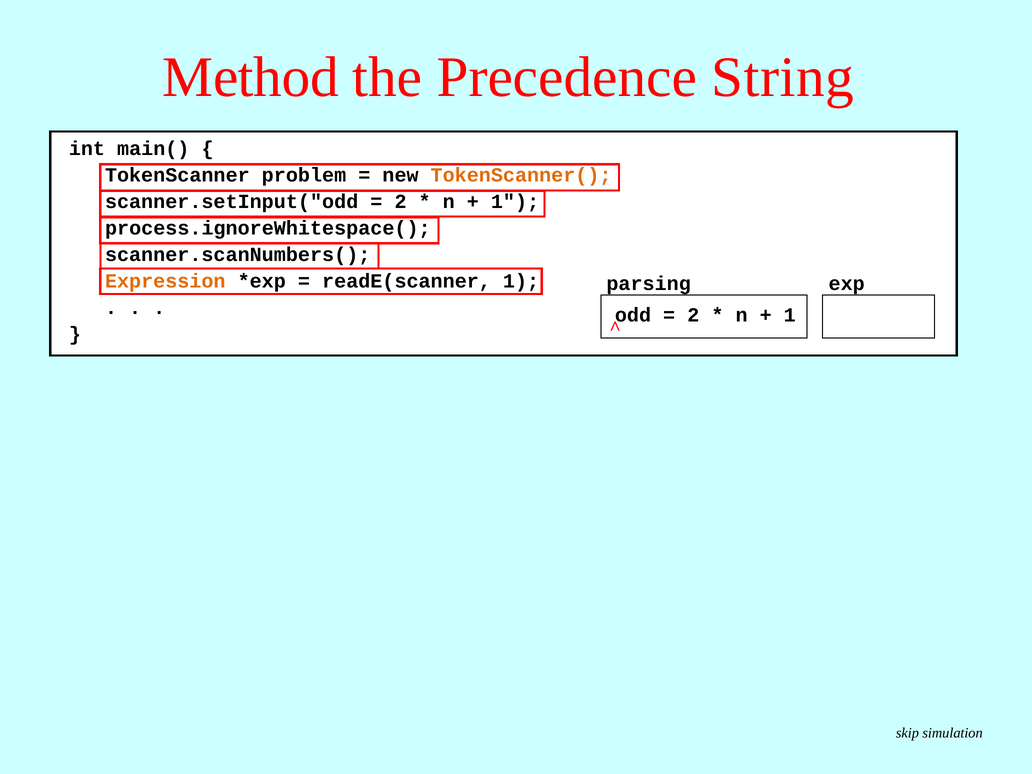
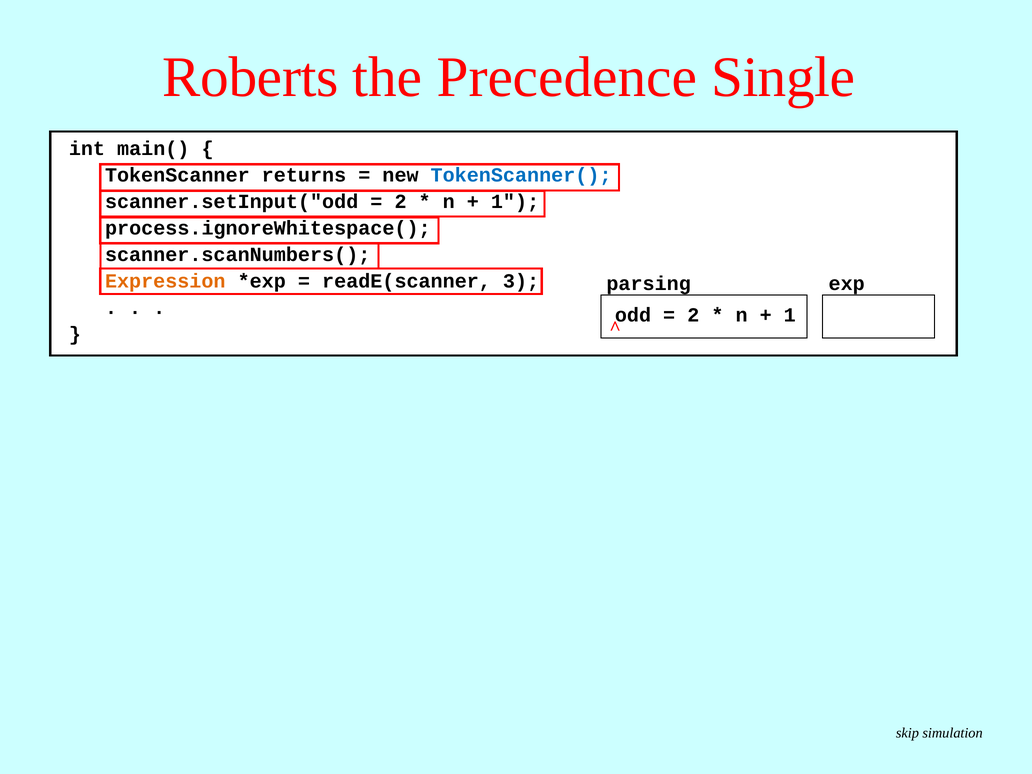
Method: Method -> Roberts (251, 77)
String: String -> Single (783, 77)
problem: problem -> returns (304, 175)
TokenScanner( colour: orange -> blue (521, 175)
readE(scanner 1: 1 -> 3 (521, 281)
